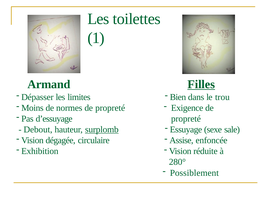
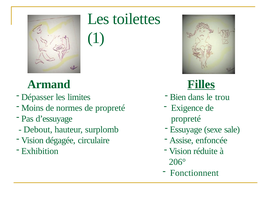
surplomb underline: present -> none (102, 130)
280°: 280° -> 206° (177, 162)
Possiblement: Possiblement -> Fonctionnent (194, 173)
